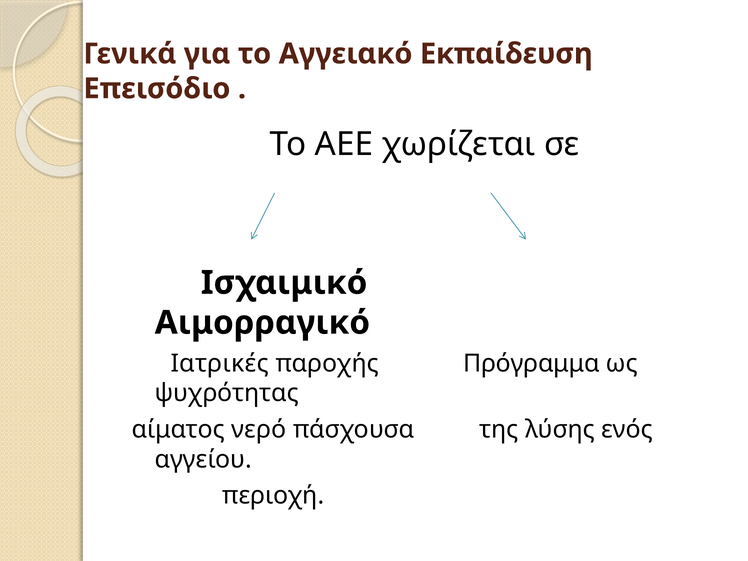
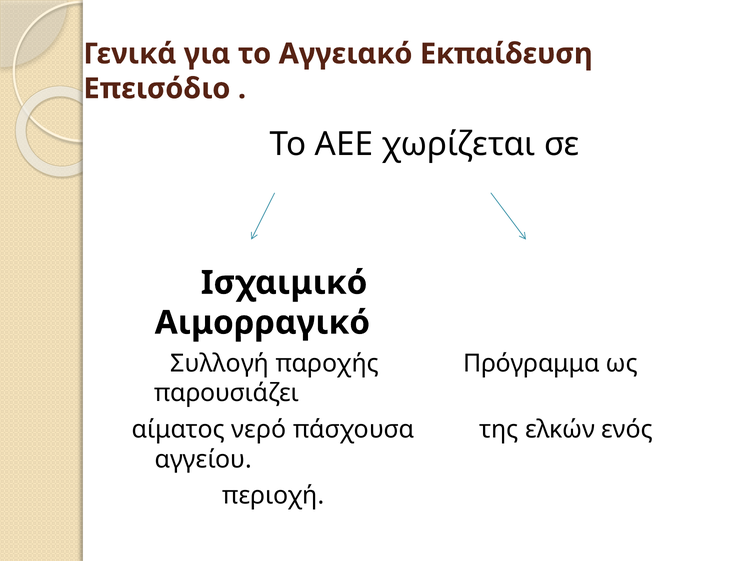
Ιατρικές: Ιατρικές -> Συλλογή (220, 363)
ψυχρότητας: ψυχρότητας -> παρουσιάζει (227, 393)
λύσης: λύσης -> ελκών (560, 429)
